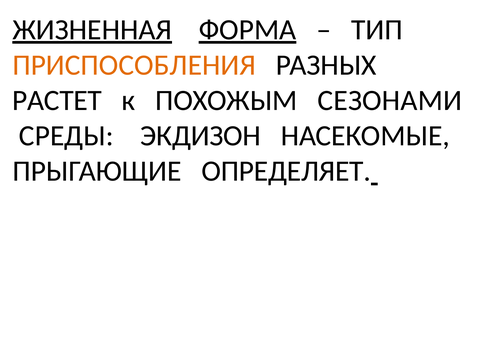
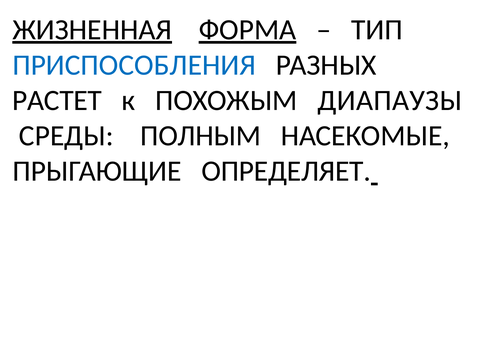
ПРИСПОСОБЛЕНИЯ colour: orange -> blue (134, 65)
СЕЗОНАМИ: СЕЗОНАМИ -> ДИАПАУЗЫ (390, 101)
ЭКДИЗОН: ЭКДИЗОН -> ПОЛНЫМ (201, 136)
